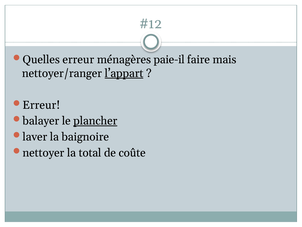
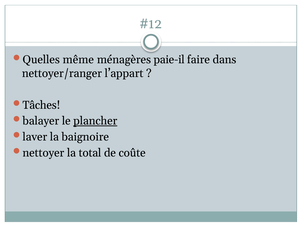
Quelles erreur: erreur -> même (78, 60)
mais: mais -> dans (224, 60)
l’appart underline: present -> none (124, 73)
Erreur: Erreur -> Tâches (41, 105)
